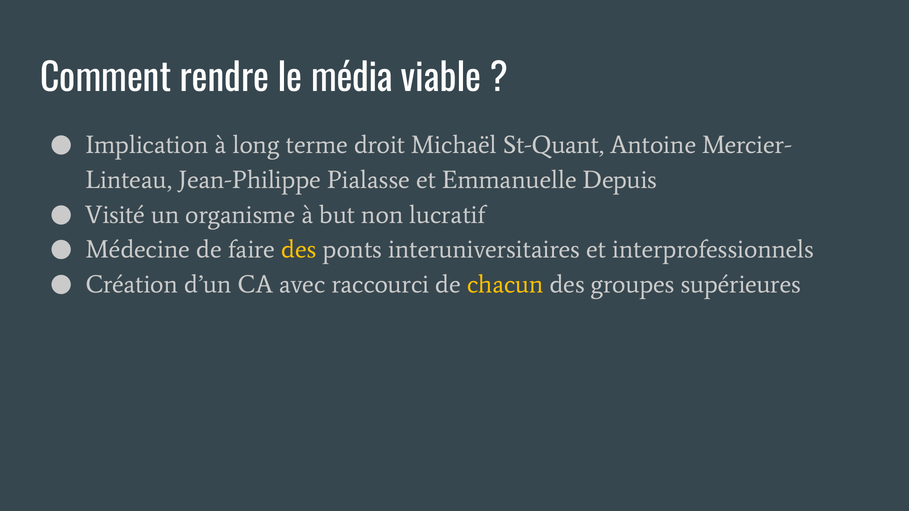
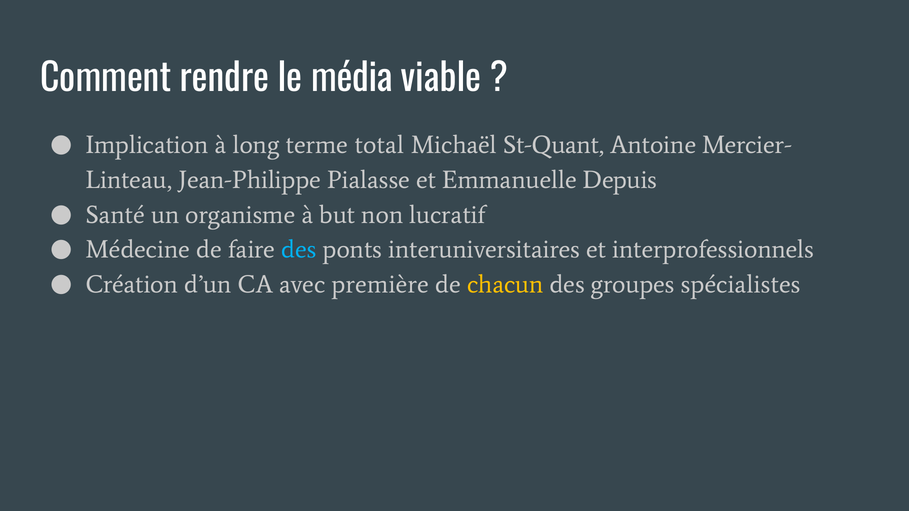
droit: droit -> total (379, 145)
Visité: Visité -> Santé (115, 215)
des colour: yellow -> light blue (299, 250)
raccourci: raccourci -> première (380, 285)
supérieures: supérieures -> spécialistes (741, 285)
